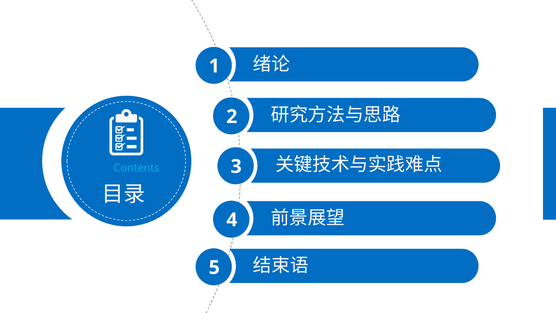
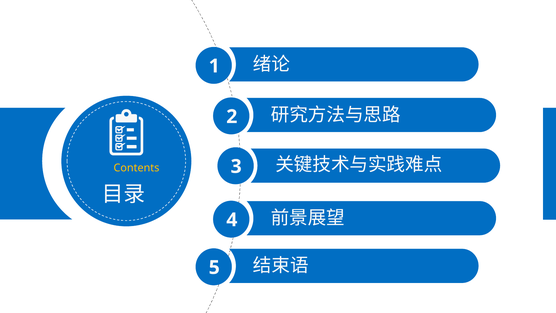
Contents colour: light blue -> yellow (136, 168)
